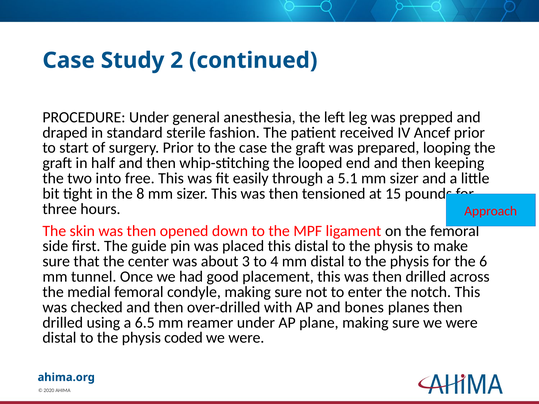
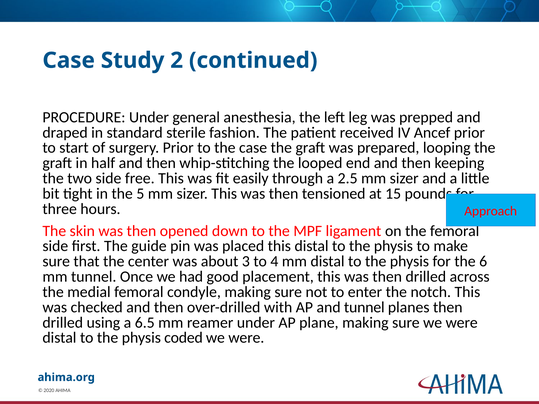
two into: into -> side (108, 178)
5.1: 5.1 -> 2.5 (348, 178)
8: 8 -> 5 (140, 194)
and bones: bones -> tunnel (364, 307)
